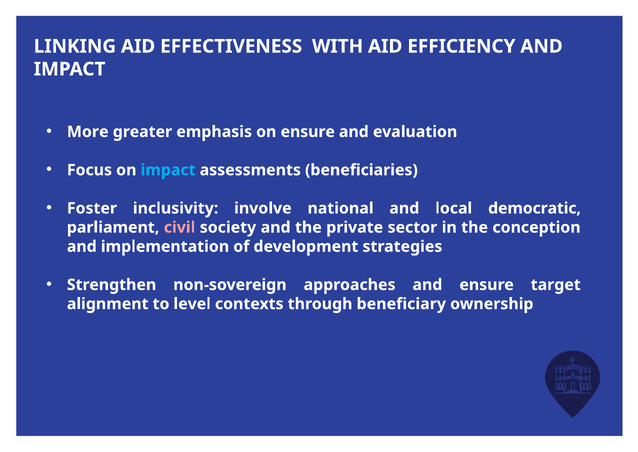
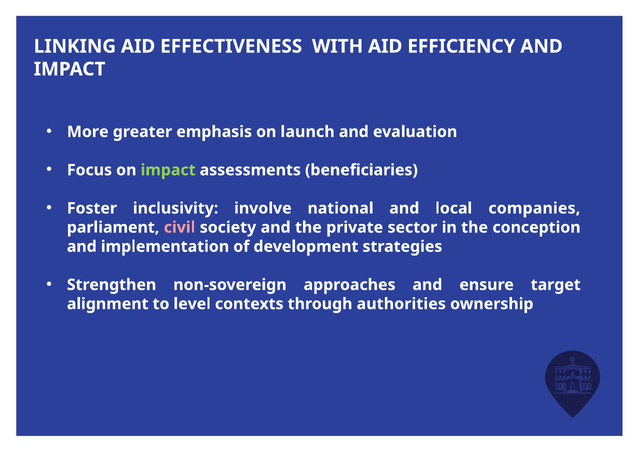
on ensure: ensure -> launch (308, 132)
impact colour: light blue -> light green (168, 170)
democratic: democratic -> companies (534, 208)
beneficiary: beneficiary -> authorities (401, 304)
